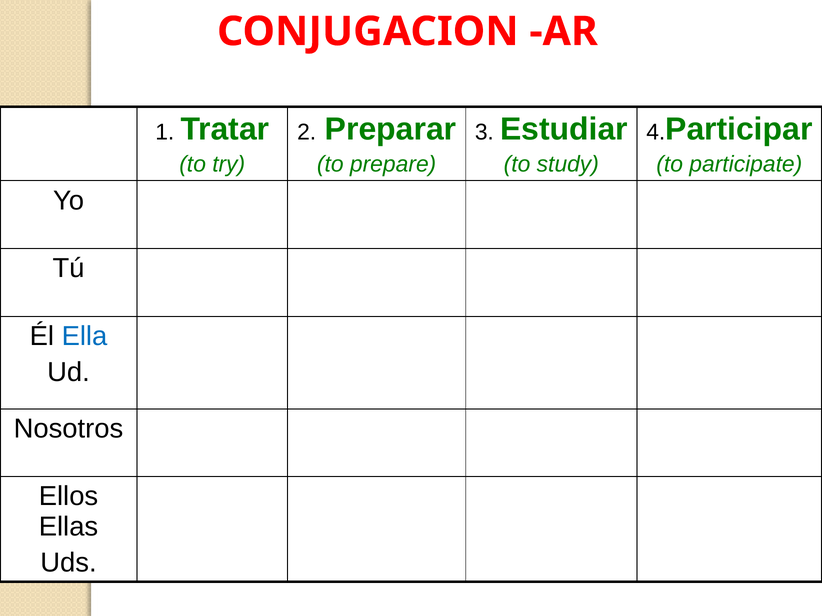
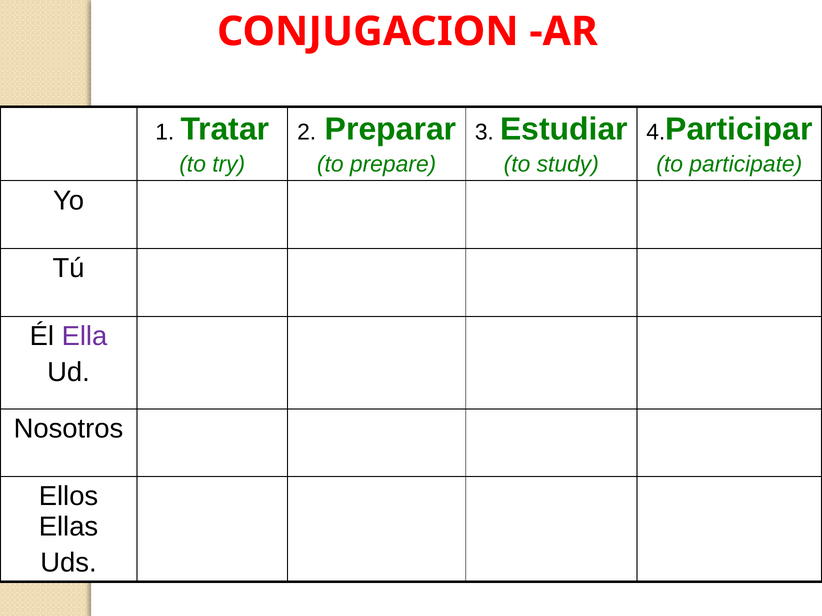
Ella colour: blue -> purple (84, 336)
